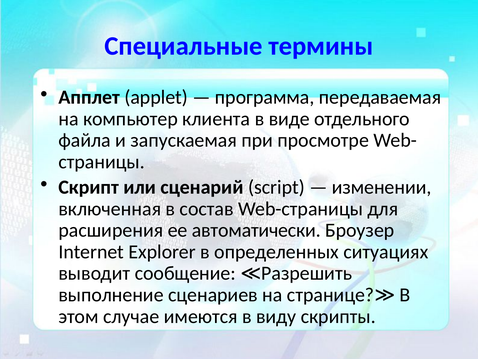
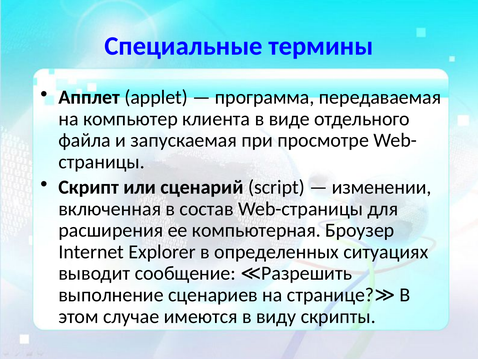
автоматически: автоматически -> компьютерная (256, 230)
